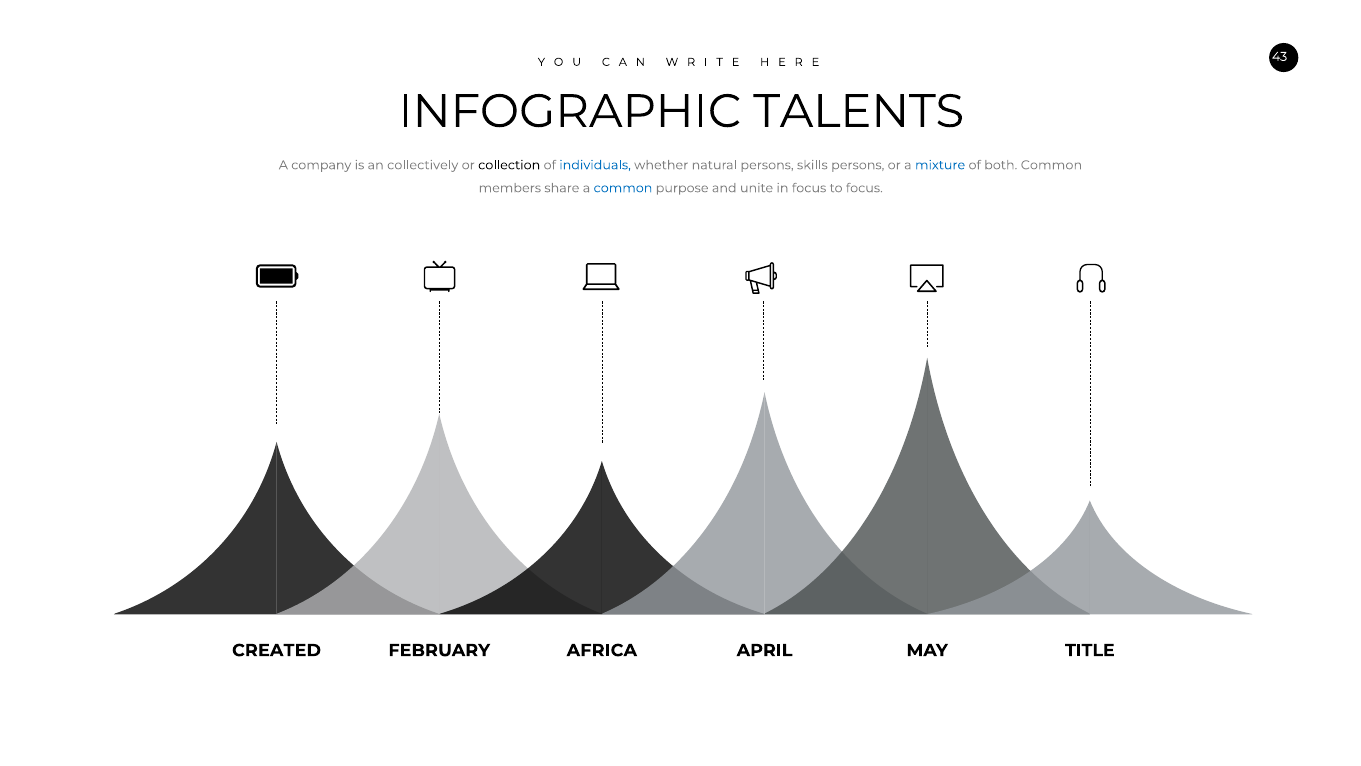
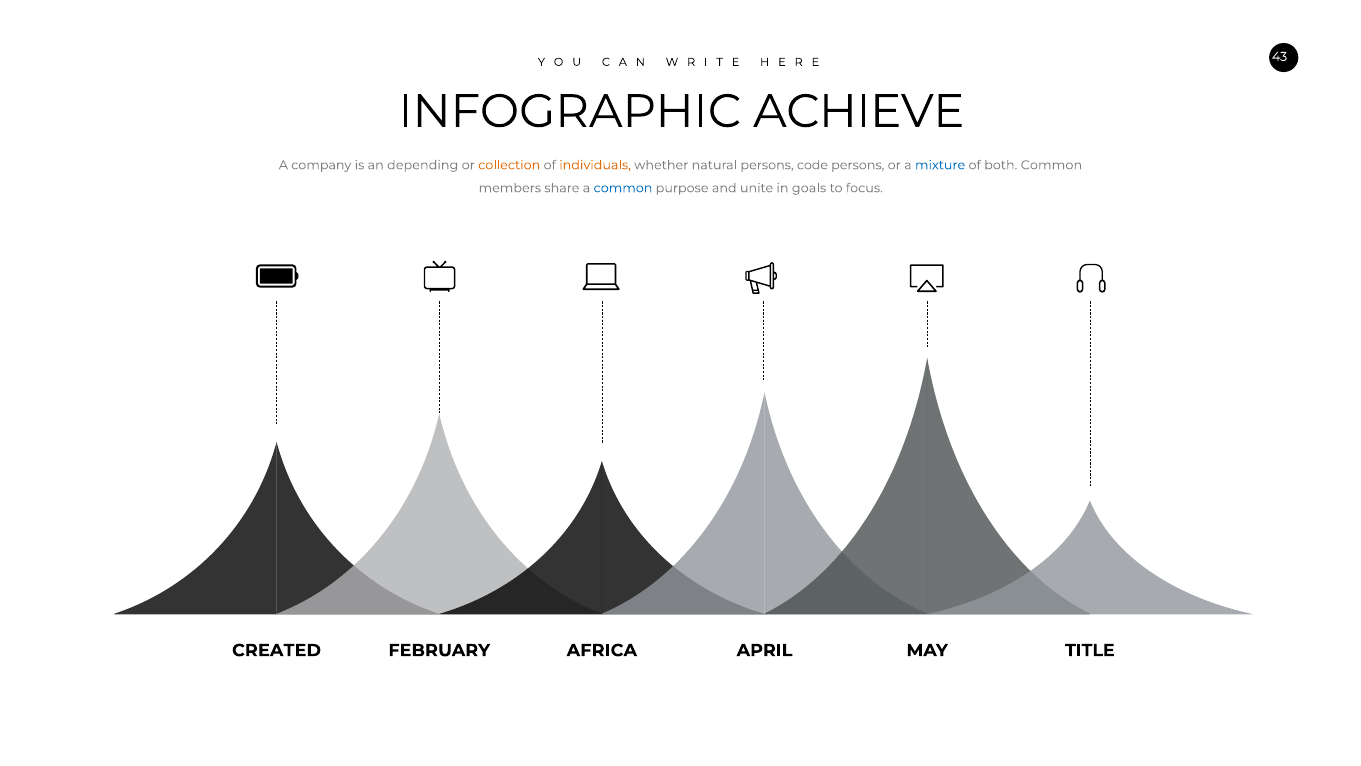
TALENTS: TALENTS -> ACHIEVE (859, 111)
collectively: collectively -> depending (423, 165)
collection colour: black -> orange (509, 165)
individuals colour: blue -> orange (595, 165)
skills: skills -> code (812, 165)
in focus: focus -> goals (809, 188)
